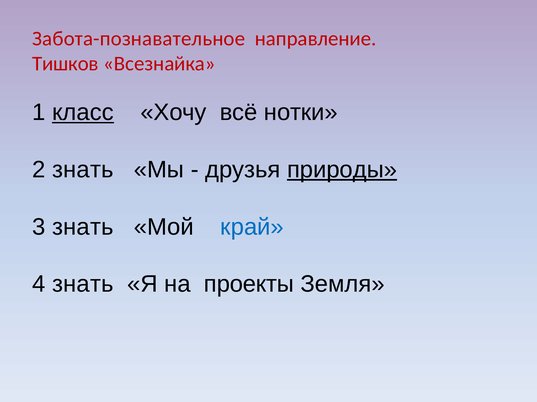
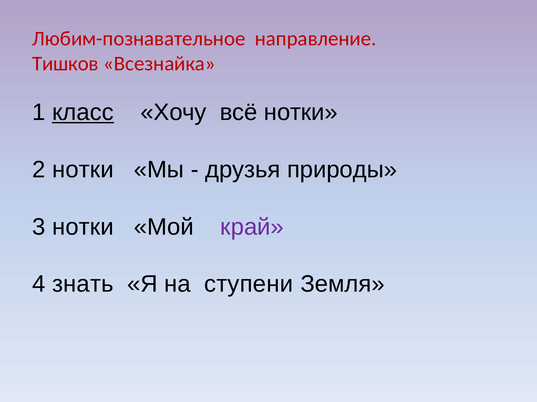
Забота-познавательное: Забота-познавательное -> Любим-познавательное (139, 39)
2 знать: знать -> нотки (83, 170)
природы underline: present -> none (342, 170)
3 знать: знать -> нотки (83, 227)
край colour: blue -> purple (252, 227)
проекты: проекты -> ступени (249, 285)
